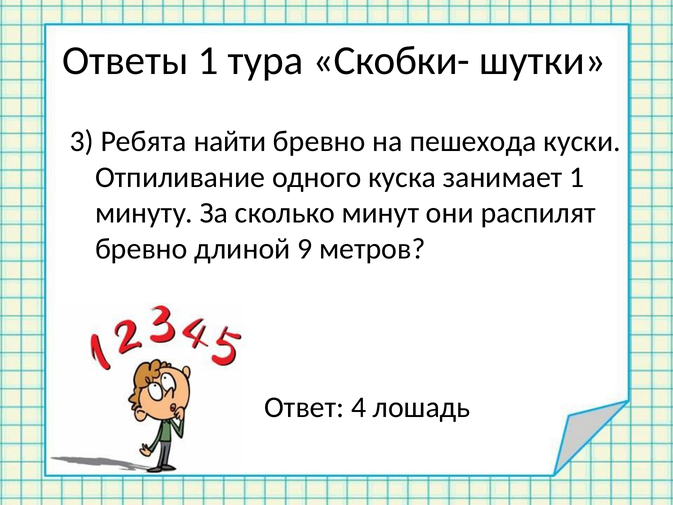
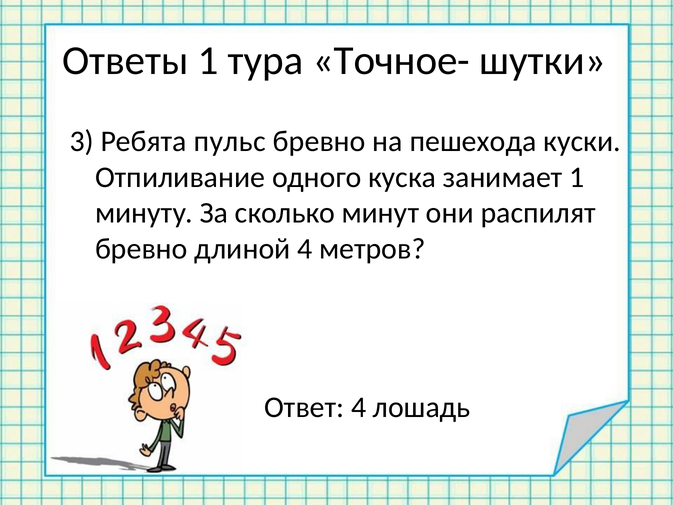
Скобки-: Скобки- -> Точное- (391, 61)
найти: найти -> пульс (230, 141)
длиной 9: 9 -> 4 (305, 249)
